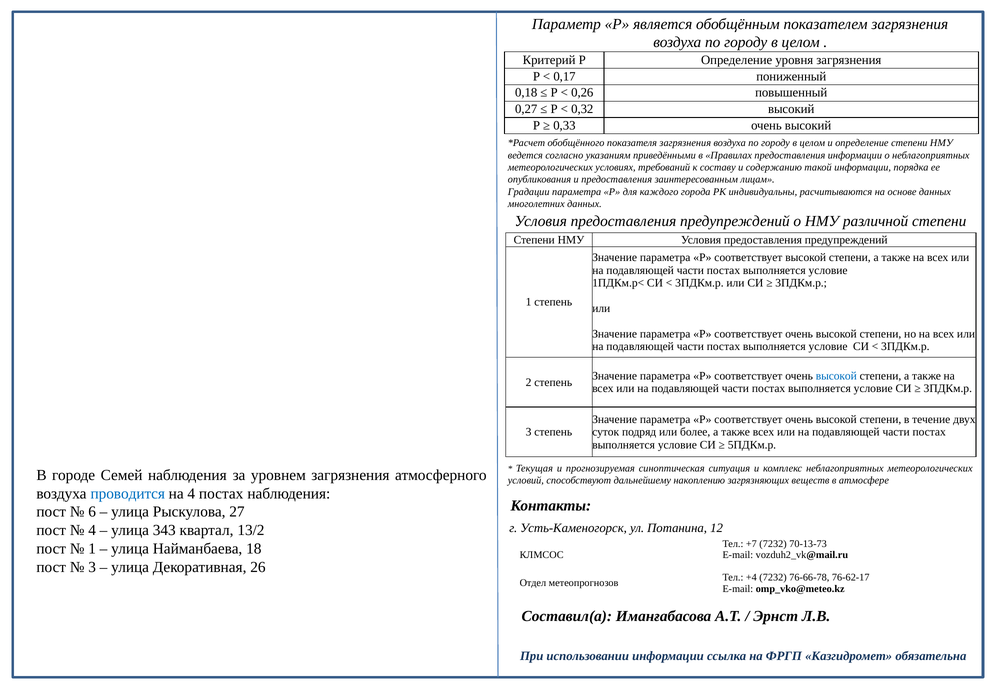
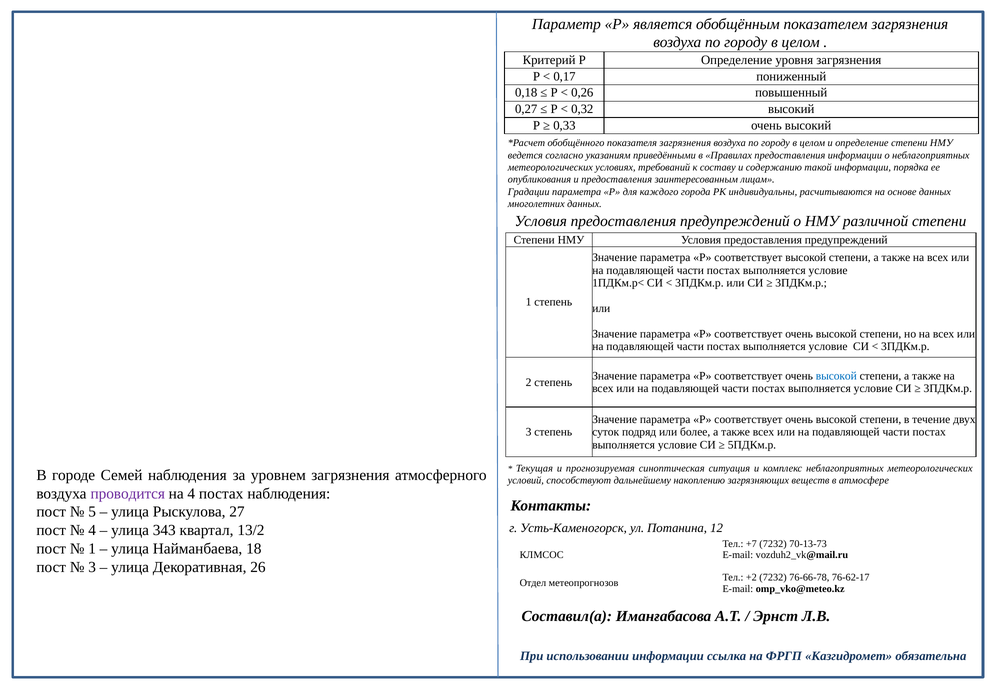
проводится colour: blue -> purple (128, 494)
6: 6 -> 5 (92, 512)
+4: +4 -> +2 (751, 578)
